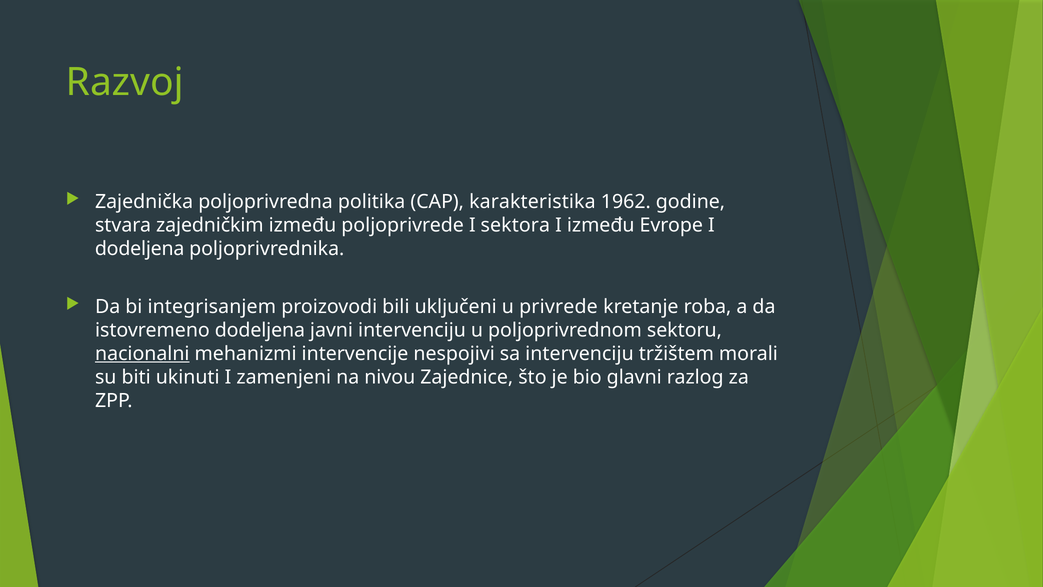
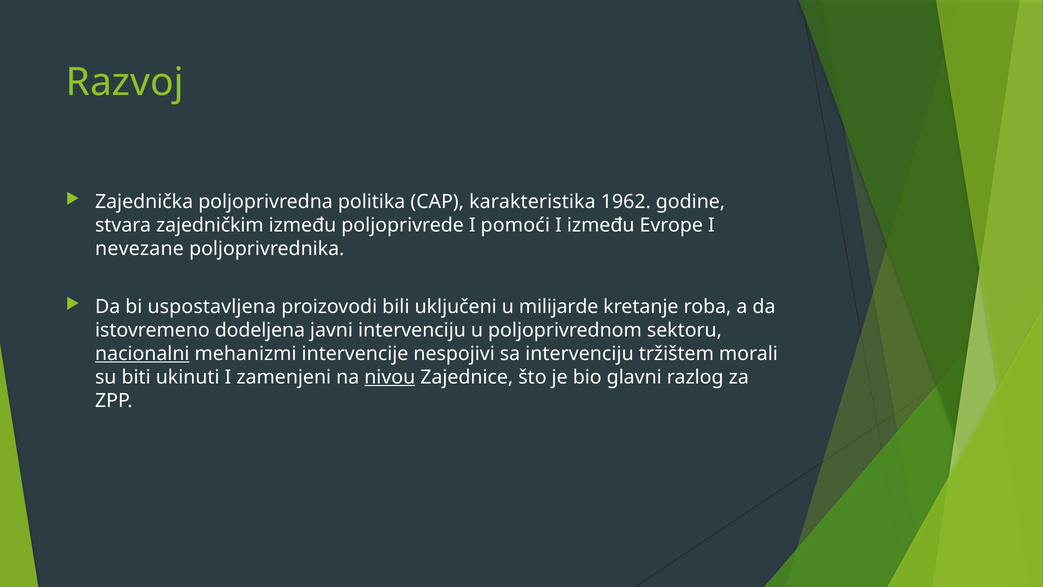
sektora: sektora -> pomoći (515, 225)
dodeljena: dodeljena -> nevezane (139, 249)
integrisanjem: integrisanjem -> uspostavljena (212, 307)
privrede: privrede -> milijarde (559, 307)
nivou underline: none -> present (390, 377)
